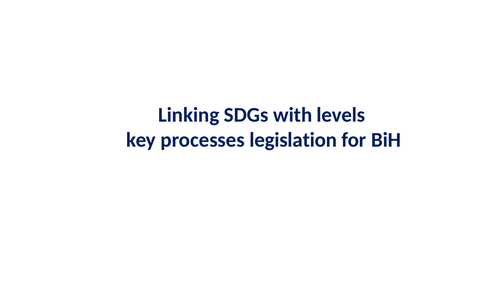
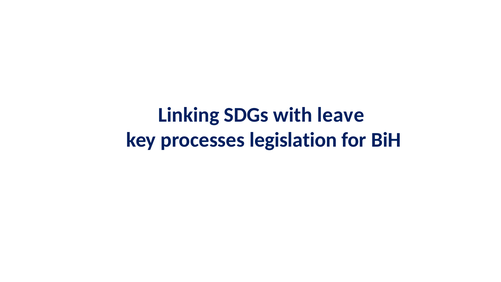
levels: levels -> leave (341, 115)
